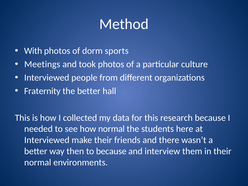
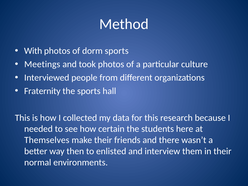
the better: better -> sports (89, 91)
how normal: normal -> certain (111, 129)
Interviewed: Interviewed -> Themselves (47, 140)
to because: because -> enlisted (111, 151)
